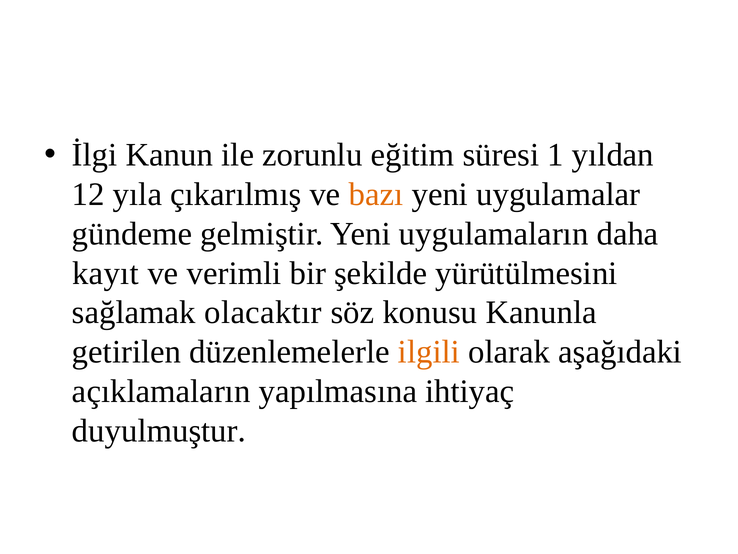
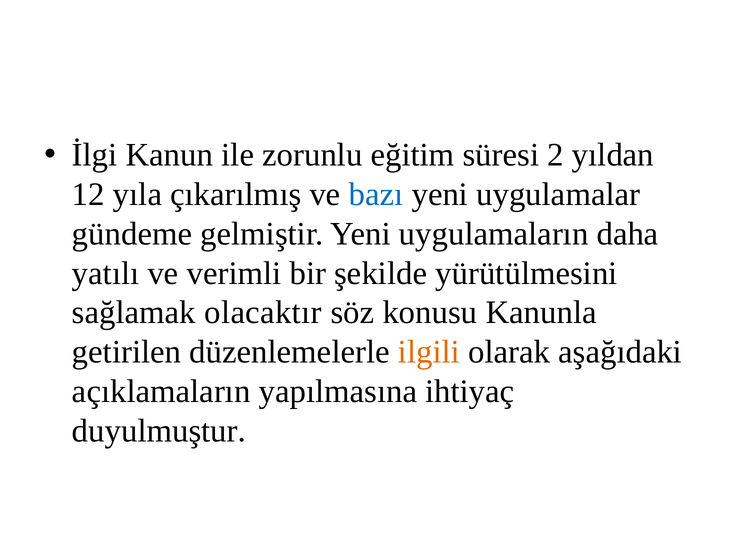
1: 1 -> 2 (556, 155)
bazı colour: orange -> blue (376, 194)
kayıt: kayıt -> yatılı (106, 273)
